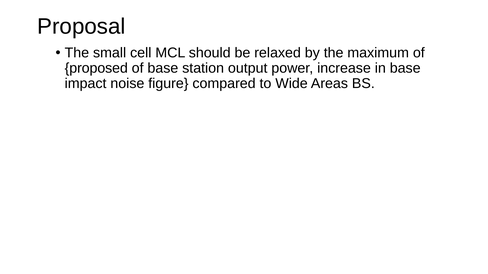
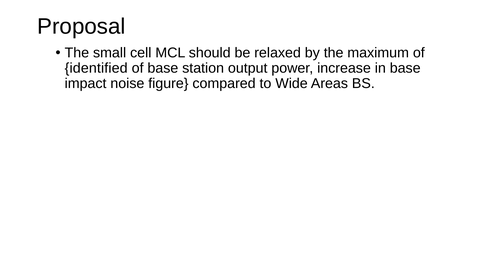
proposed: proposed -> identified (96, 68)
